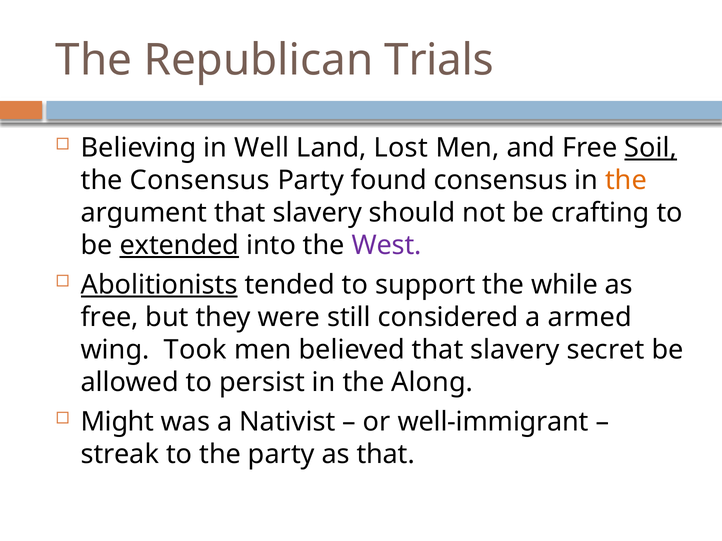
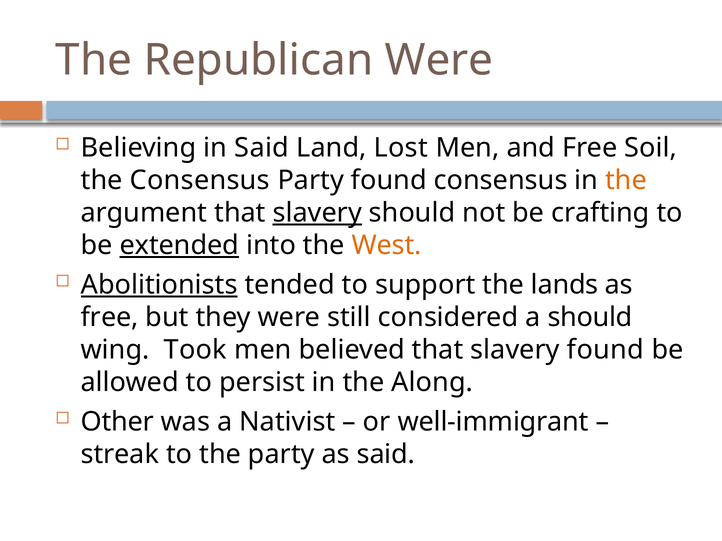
Republican Trials: Trials -> Were (439, 60)
in Well: Well -> Said (262, 148)
Soil underline: present -> none (651, 148)
slavery underline: none -> present (317, 213)
West colour: purple -> orange (387, 246)
while: while -> lands (565, 285)
a armed: armed -> should (590, 318)
slavery secret: secret -> found (605, 350)
Might: Might -> Other (117, 422)
as that: that -> said (386, 455)
